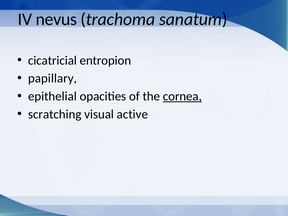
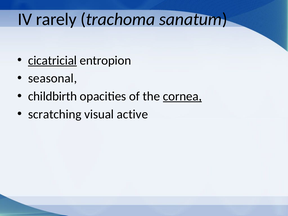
nevus: nevus -> rarely (56, 19)
cicatricial underline: none -> present (52, 60)
papillary: papillary -> seasonal (53, 78)
epithelial: epithelial -> childbirth (53, 96)
